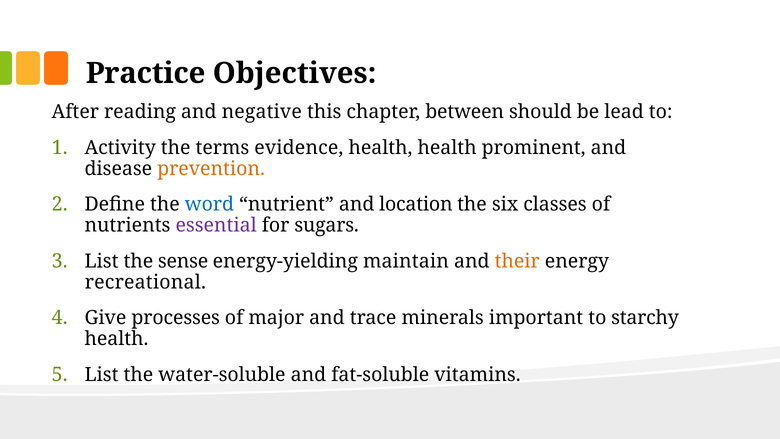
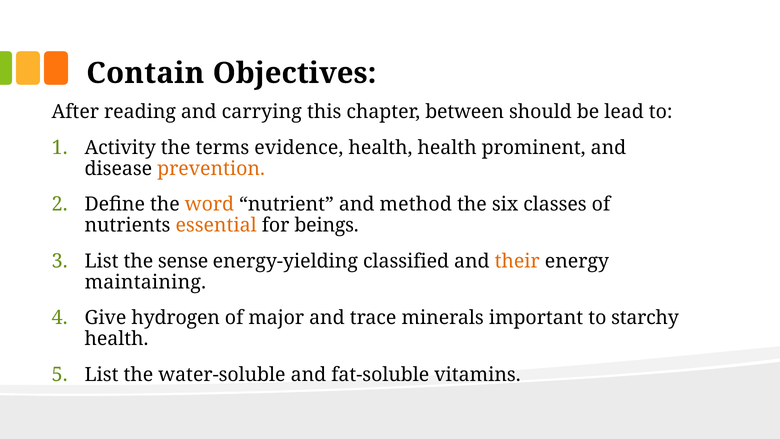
Practice: Practice -> Contain (145, 73)
negative: negative -> carrying (262, 112)
word colour: blue -> orange (209, 204)
location: location -> method (416, 204)
essential colour: purple -> orange (216, 225)
sugars: sugars -> beings (327, 225)
maintain: maintain -> classified (406, 261)
recreational: recreational -> maintaining (145, 282)
processes: processes -> hydrogen (176, 318)
